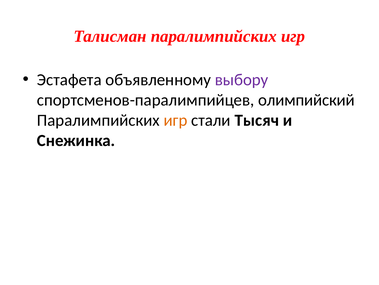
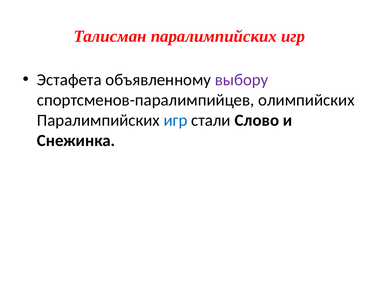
олимпийский: олимпийский -> олимпийских (306, 100)
игр colour: orange -> blue (175, 120)
Тысяч: Тысяч -> Слово (257, 120)
